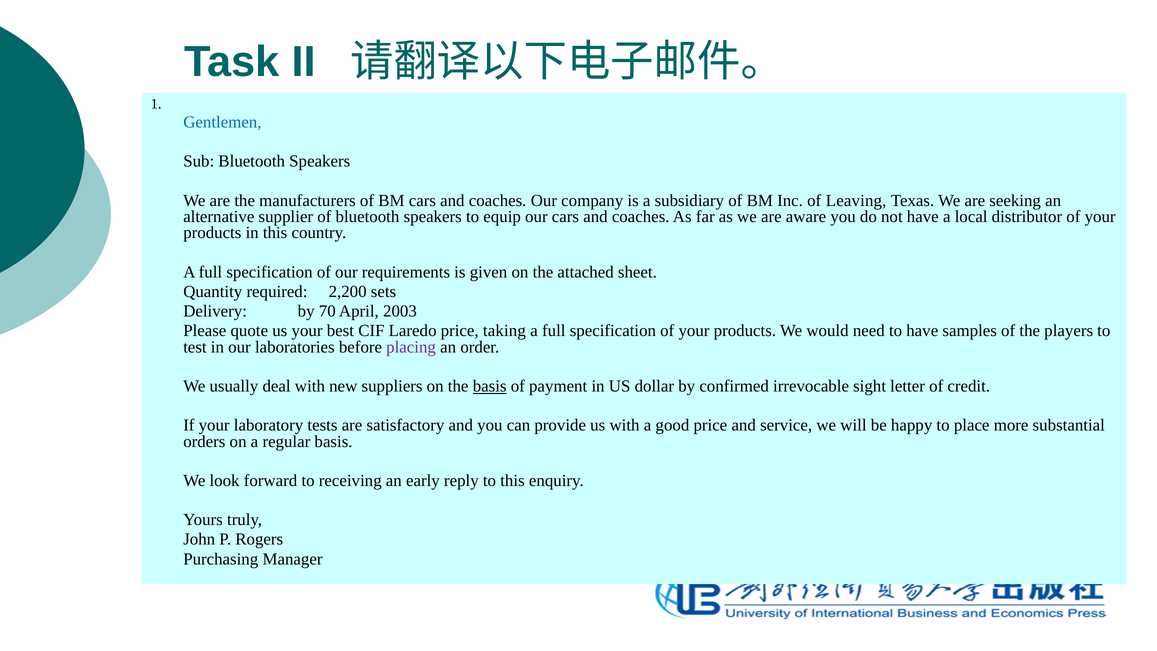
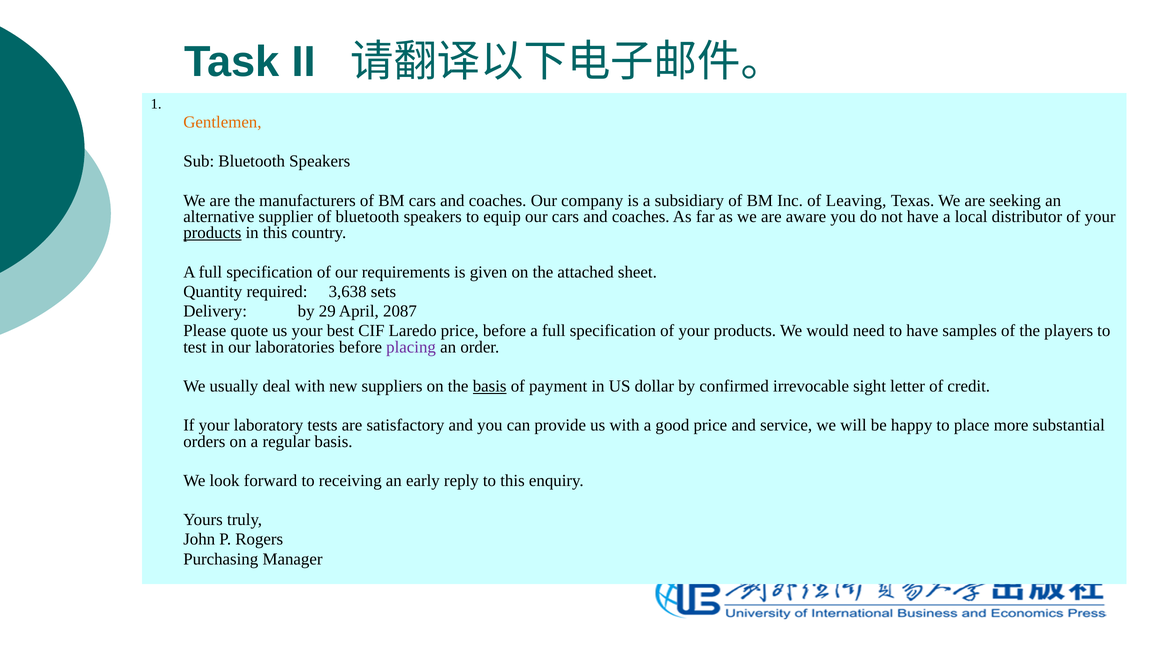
Gentlemen colour: blue -> orange (222, 122)
products underline: none -> present (212, 233)
2,200: 2,200 -> 3,638 (348, 292)
70: 70 -> 29 (327, 311)
2003: 2003 -> 2087 (400, 311)
price taking: taking -> before (505, 331)
